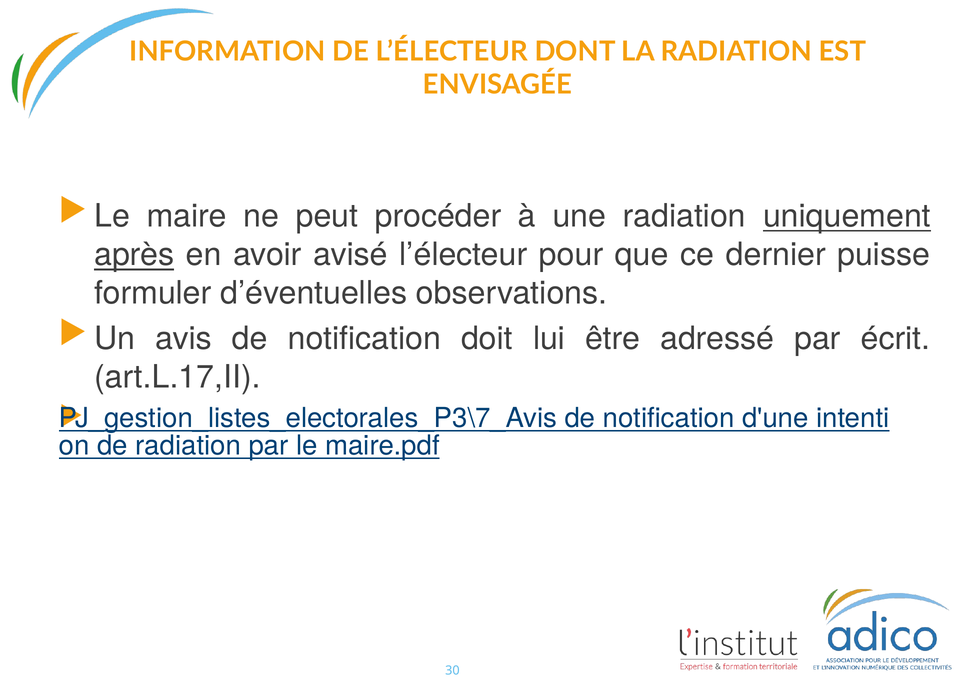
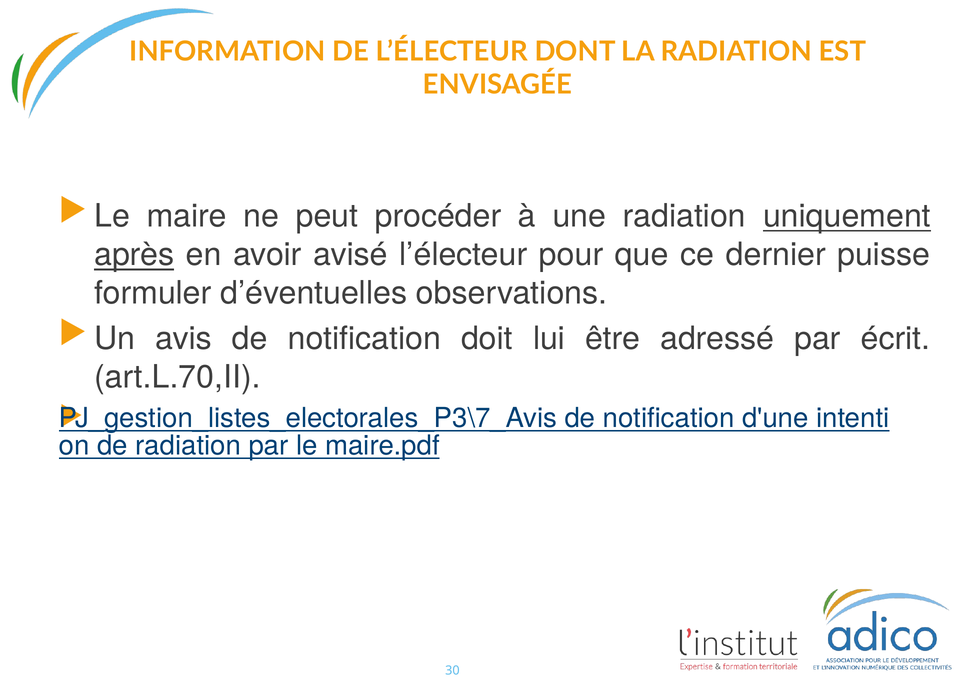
art.L.17,II: art.L.17,II -> art.L.70,II (178, 377)
